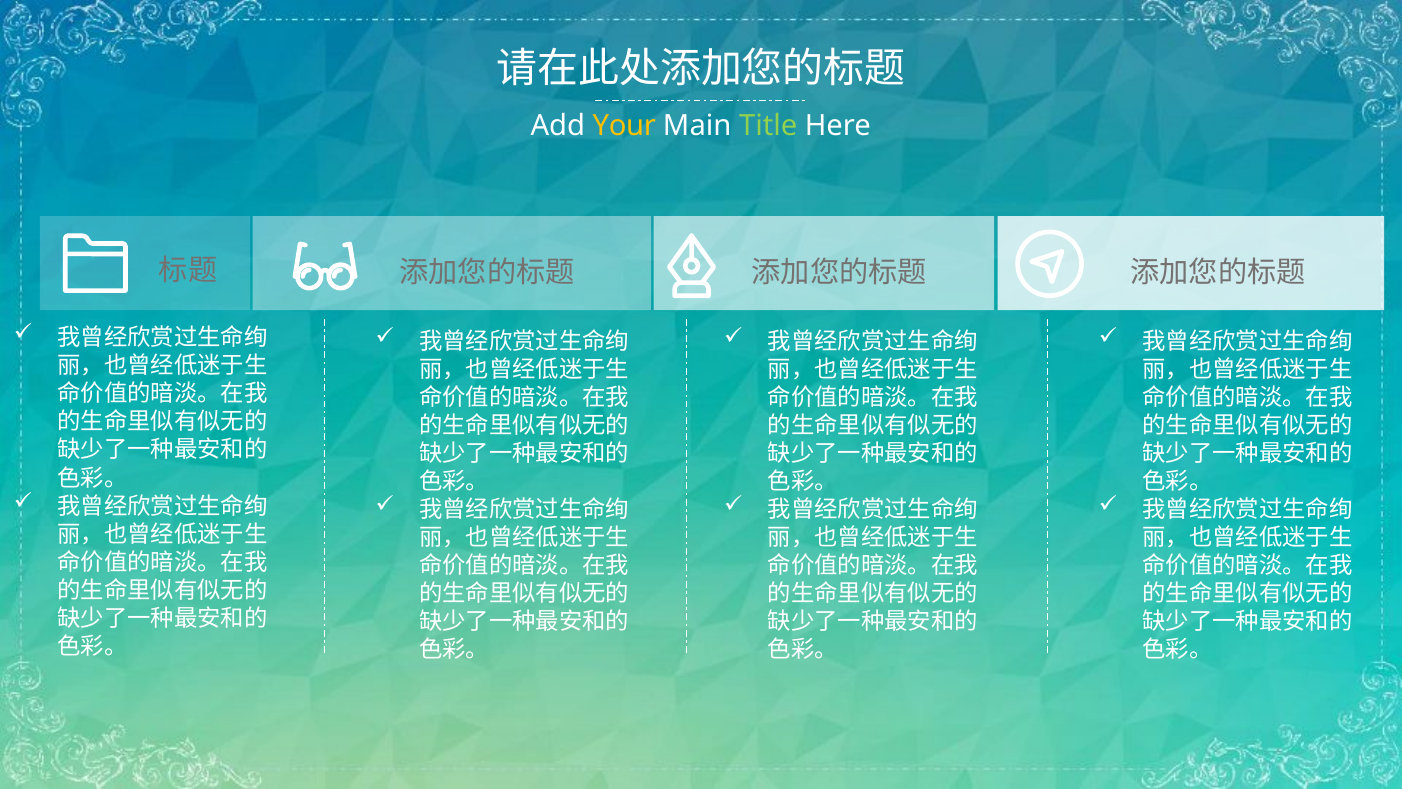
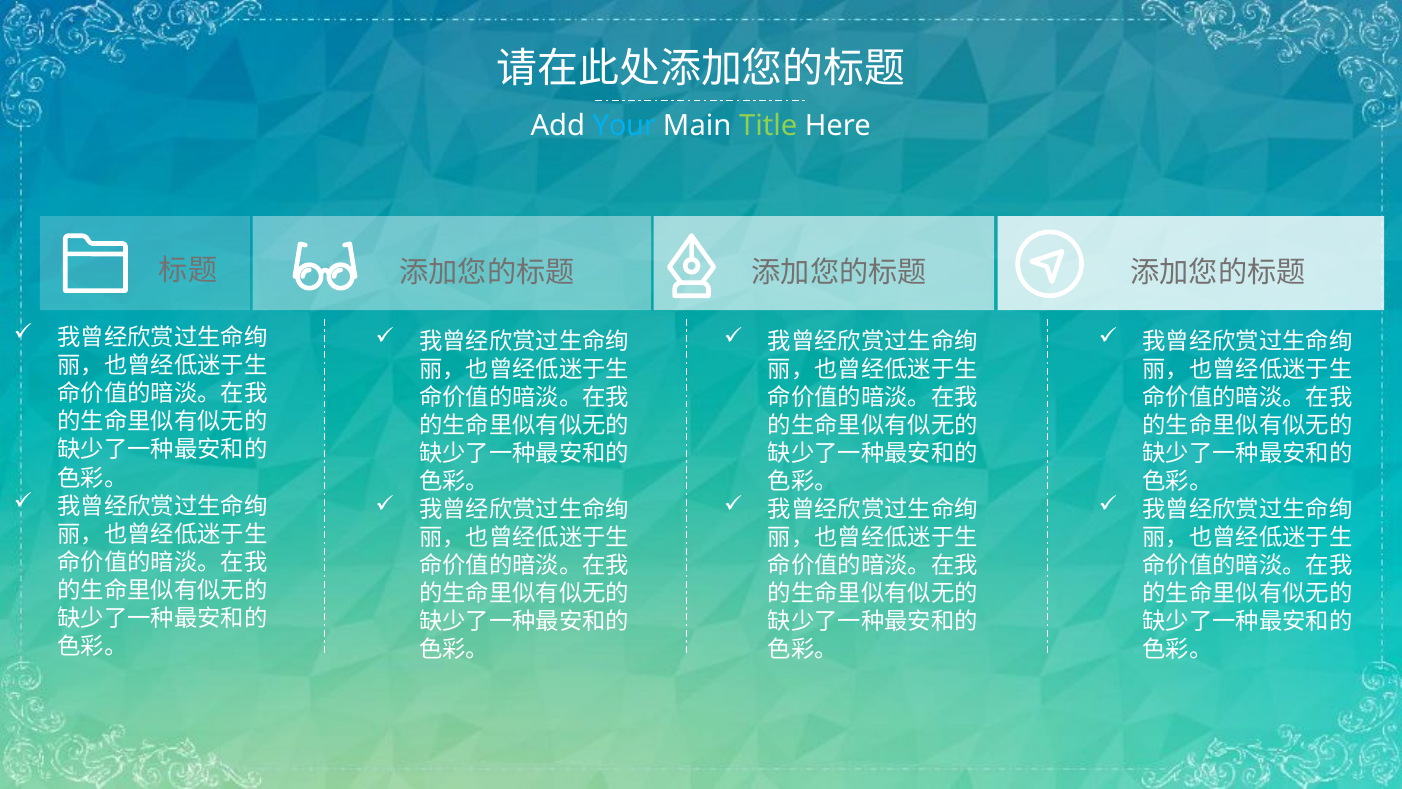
Your colour: yellow -> light blue (624, 125)
